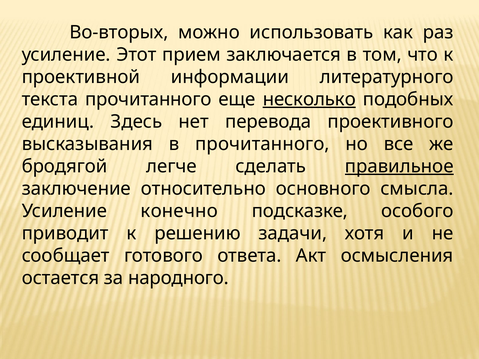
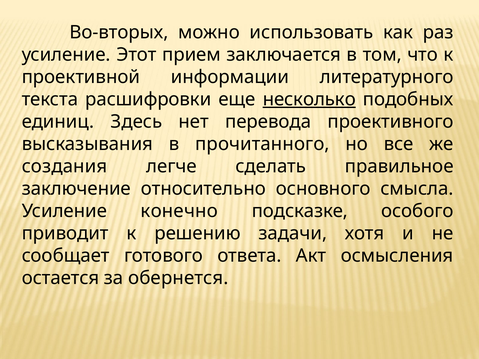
текста прочитанного: прочитанного -> расшифровки (148, 99)
бродягой: бродягой -> создания (65, 166)
правильное underline: present -> none (399, 166)
народного: народного -> обернется (178, 278)
